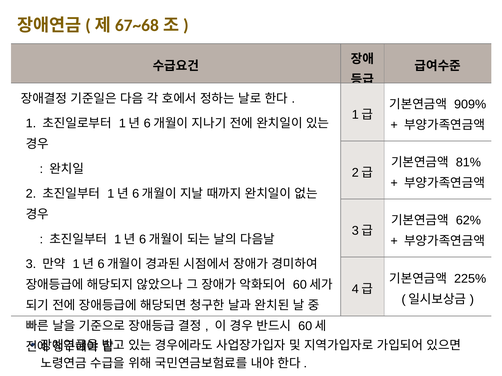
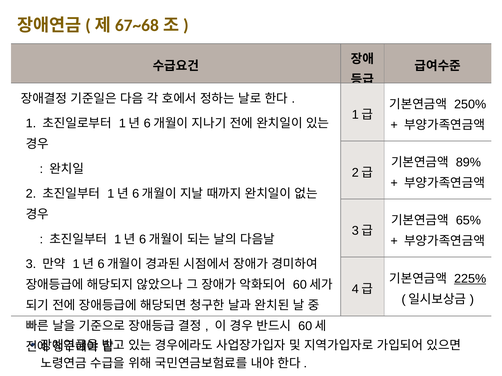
909%: 909% -> 250% (470, 104)
81%: 81% -> 89% (468, 163)
62%: 62% -> 65% (468, 221)
225% underline: none -> present (470, 279)
